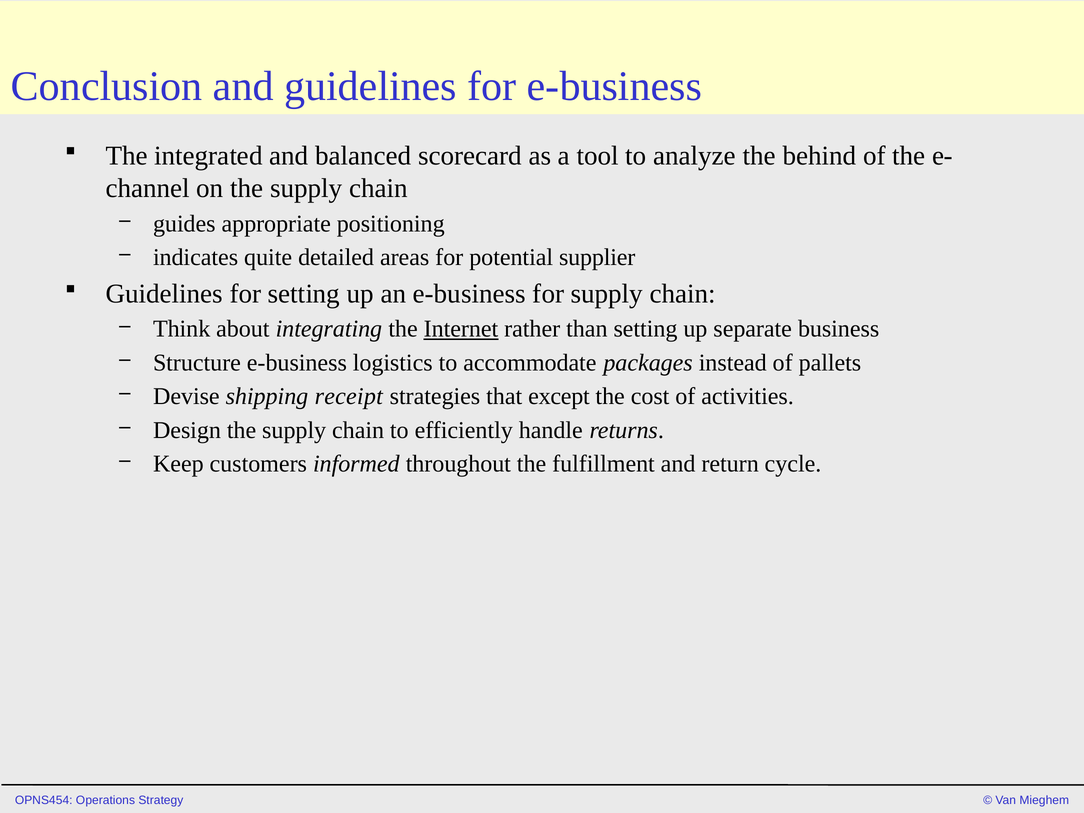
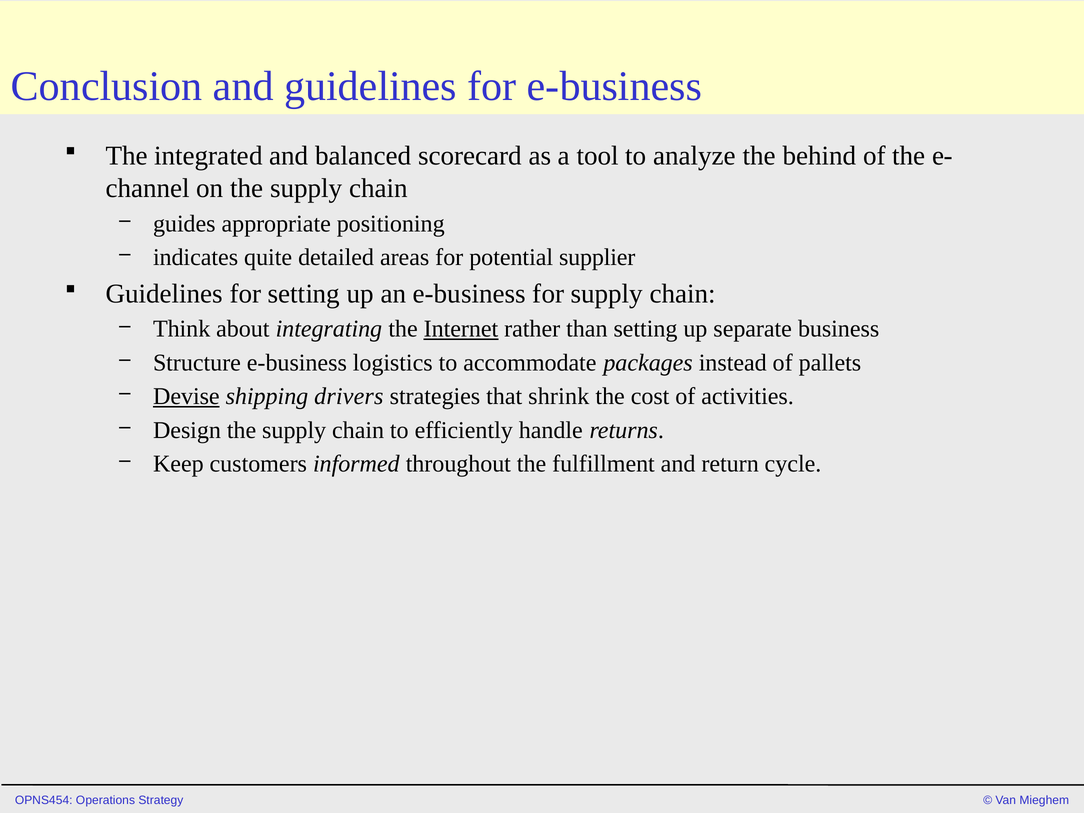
Devise underline: none -> present (186, 396)
receipt: receipt -> drivers (349, 396)
except: except -> shrink (559, 396)
